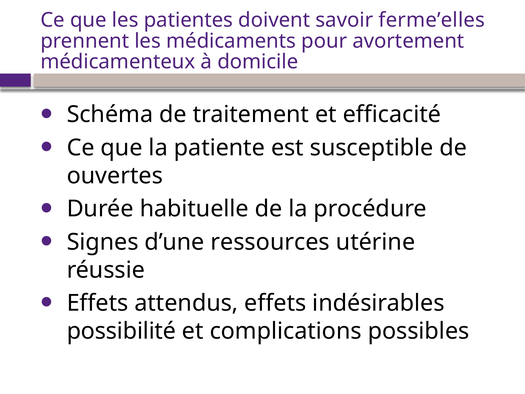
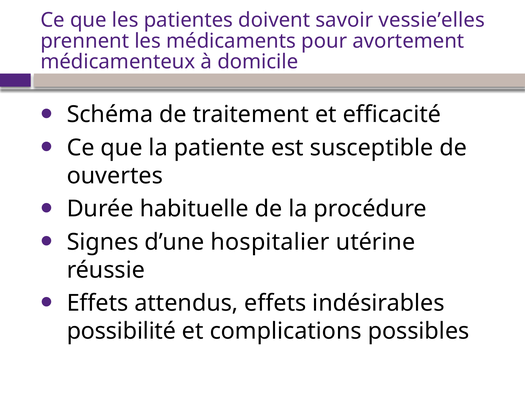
ferme’elles: ferme’elles -> vessie’elles (432, 20)
ressources: ressources -> hospitalier (270, 242)
